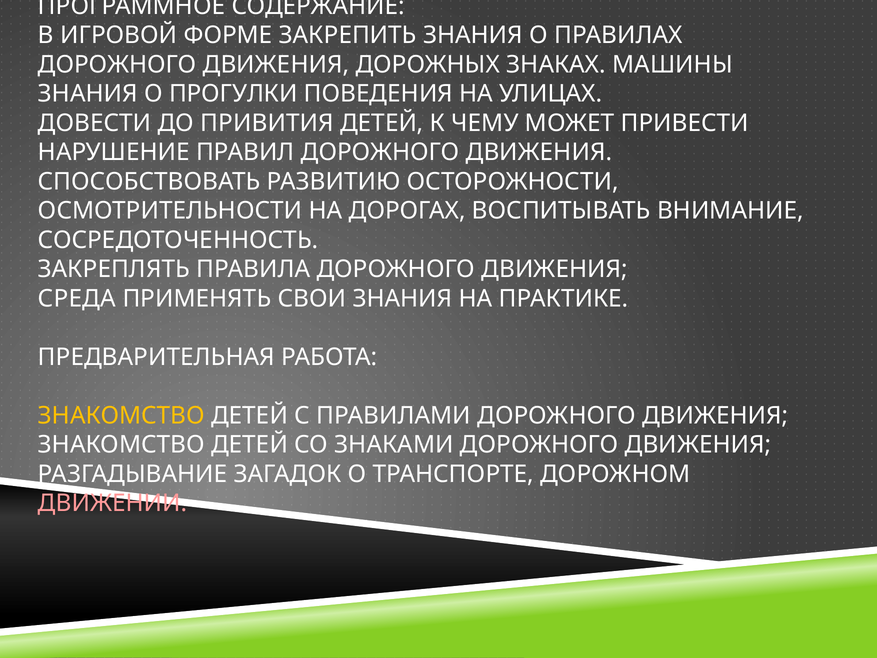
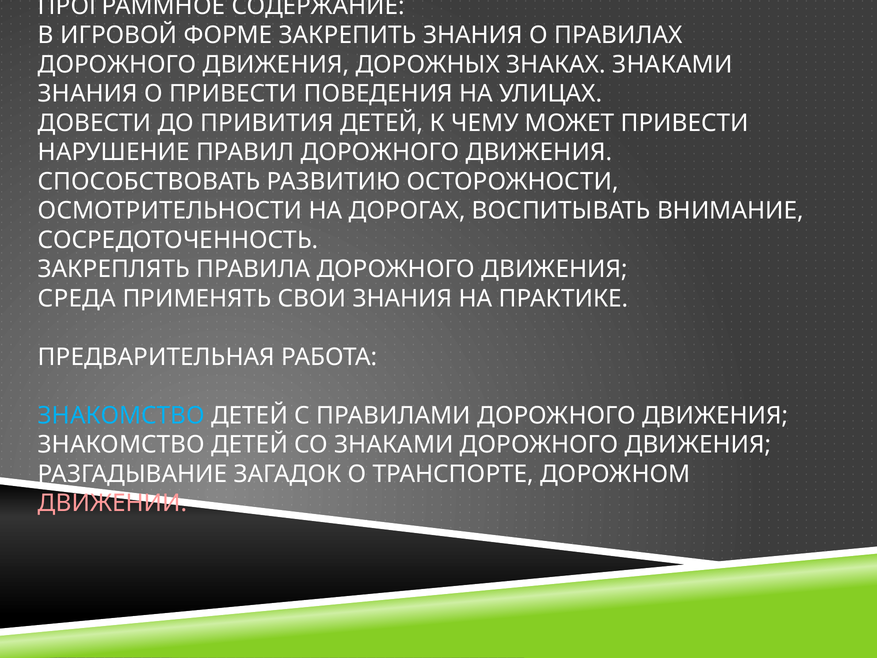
ЗНАКАХ МАШИНЫ: МАШИНЫ -> ЗНАКАМИ (672, 64)
О ПРОГУЛКИ: ПРОГУЛКИ -> ПРИВЕСТИ (233, 94)
ЗНАКОМСТВО colour: yellow -> light blue (121, 415)
